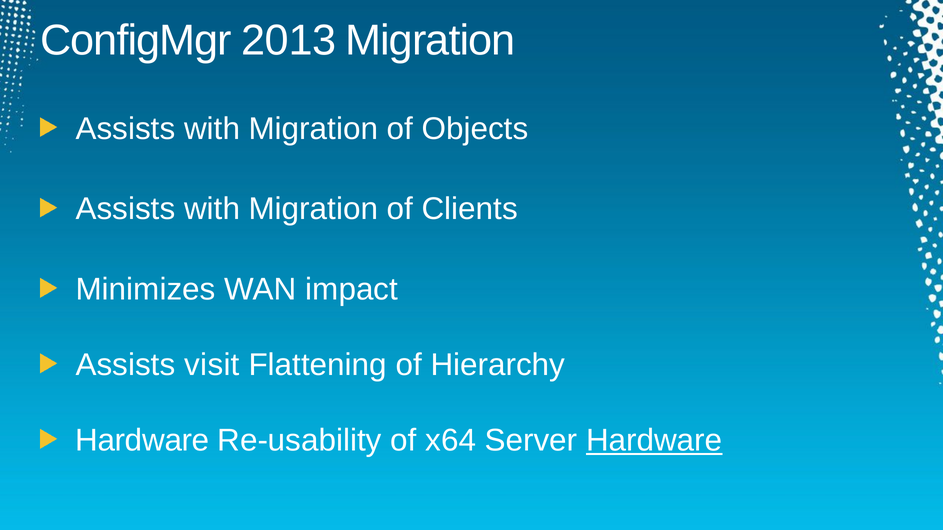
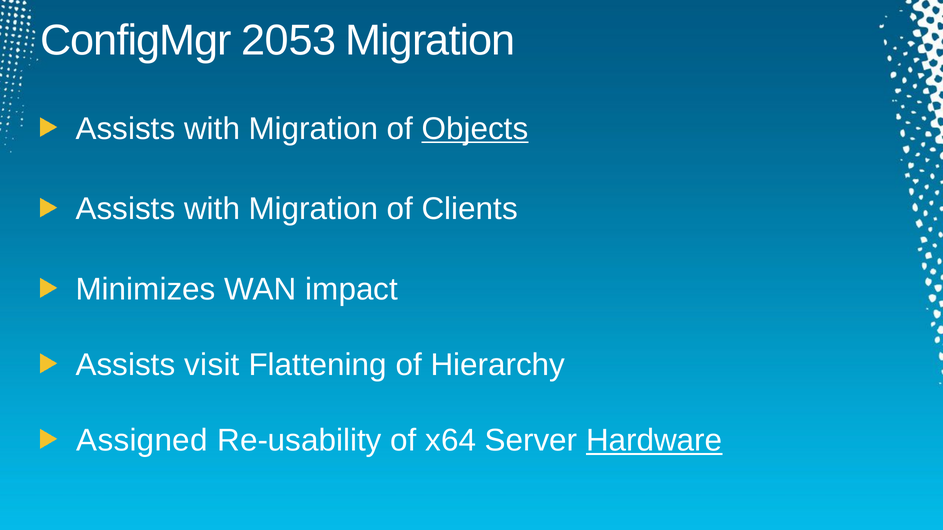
2013: 2013 -> 2053 (289, 41)
Objects underline: none -> present (475, 129)
Hardware: Hardware -> Assigned (142, 441)
